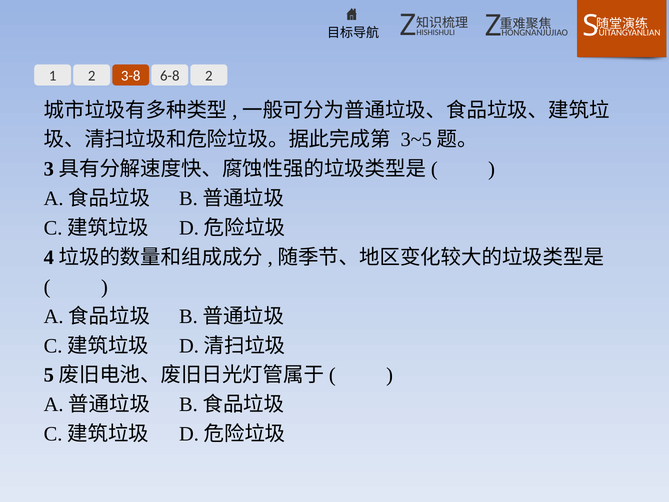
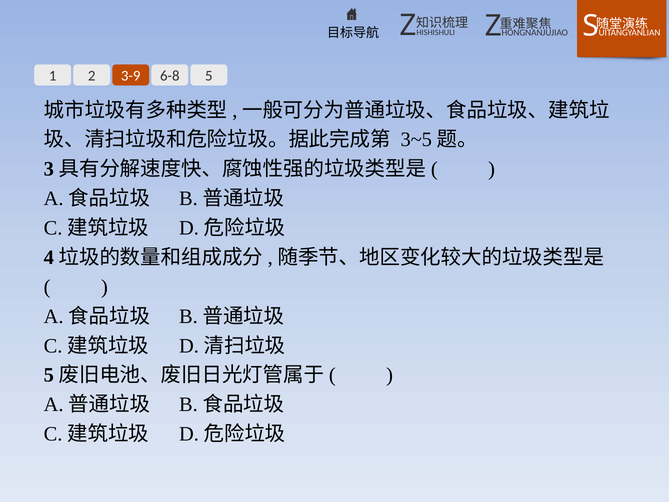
3-8: 3-8 -> 3-9 (131, 76)
6-8 2: 2 -> 5 (209, 76)
